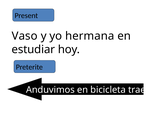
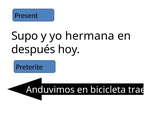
Vaso: Vaso -> Supo (25, 36)
estudiar: estudiar -> después (33, 50)
